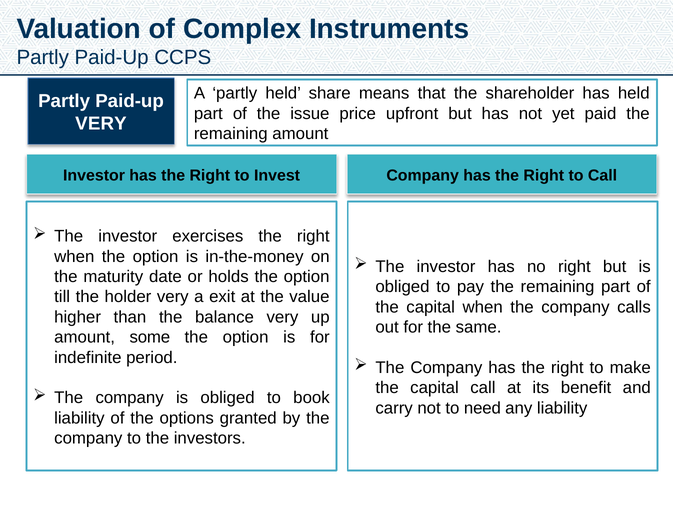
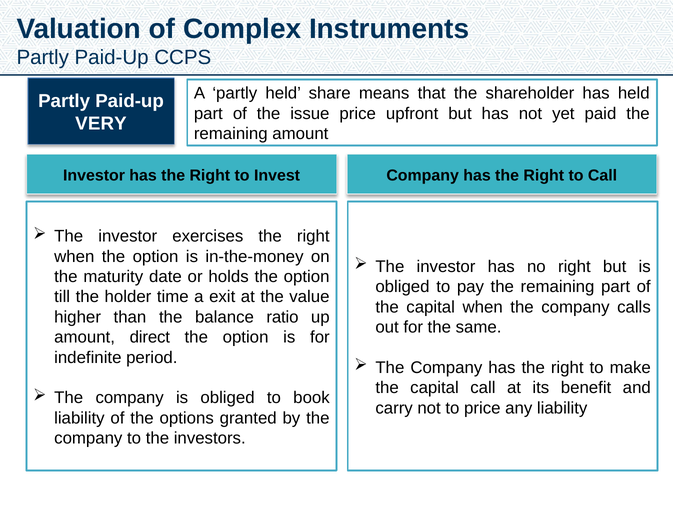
holder very: very -> time (173, 297)
balance very: very -> ratio (282, 317)
some: some -> direct (150, 337)
to need: need -> price (482, 408)
